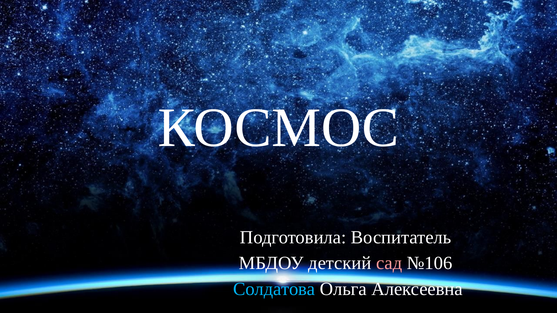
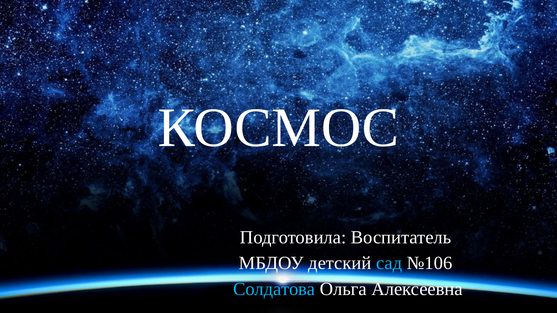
сад colour: pink -> light blue (389, 263)
